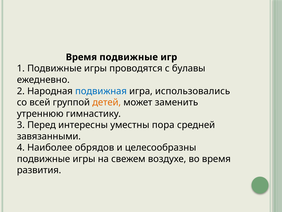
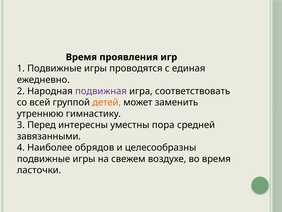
Время подвижные: подвижные -> проявления (129, 57)
булавы: булавы -> единая (189, 68)
подвижная colour: blue -> purple (101, 91)
использовались: использовались -> соответствовать (193, 91)
развития: развития -> ласточки (39, 170)
